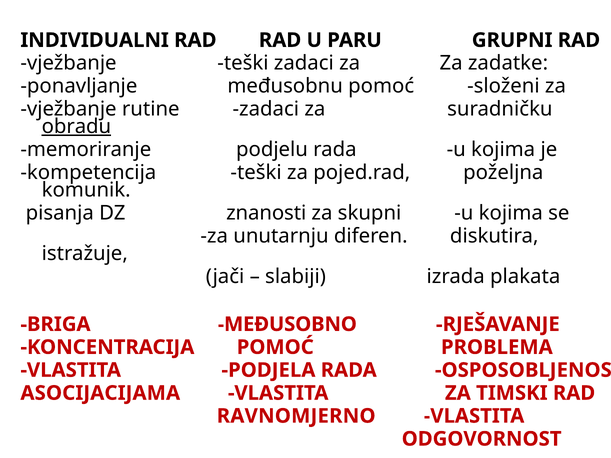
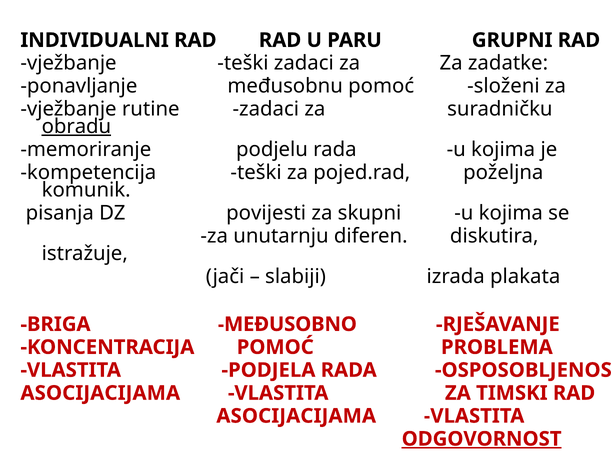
znanosti: znanosti -> povijesti (266, 213)
RAVNOMJERNO: RAVNOMJERNO -> ASOCIJACIJAMA (296, 416)
ODGOVORNOST underline: none -> present (482, 439)
